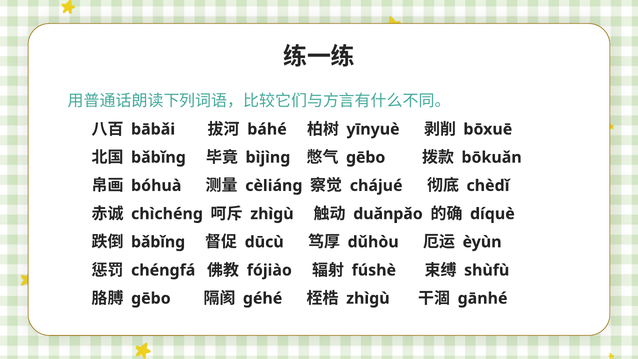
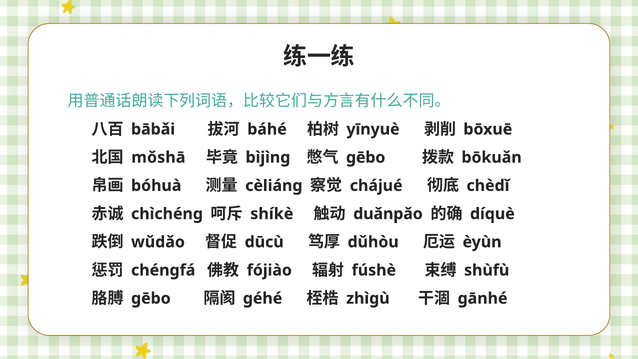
bǎbǐng: bǎbǐng -> mǒshā (158, 157)
zhìɡù: zhìɡù -> shíkè (272, 214)
bǎbǐng: bǎbǐng -> wǔdǎo (158, 242)
